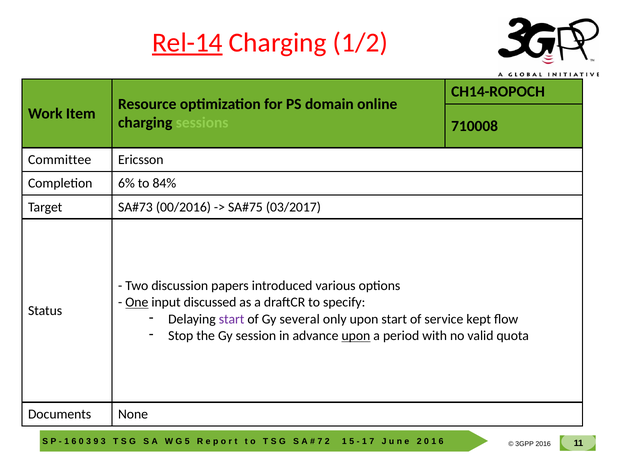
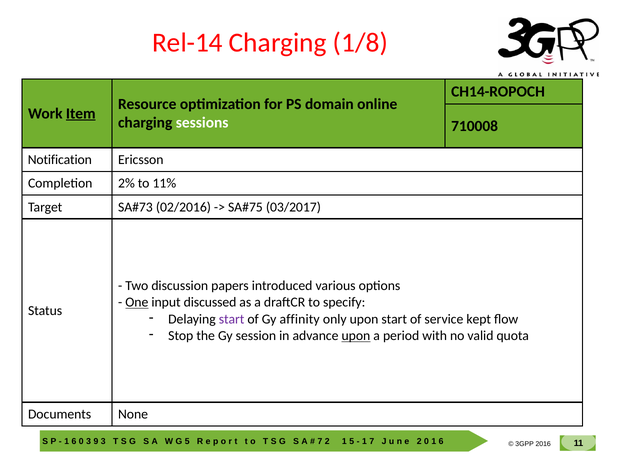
Rel-14 underline: present -> none (187, 43)
1/2: 1/2 -> 1/8 (360, 43)
Item underline: none -> present (81, 113)
sessions colour: light green -> white (202, 123)
Committee: Committee -> Notification (60, 160)
6%: 6% -> 2% (126, 183)
84%: 84% -> 11% (164, 183)
00/2016: 00/2016 -> 02/2016 (183, 207)
several: several -> affinity (300, 319)
